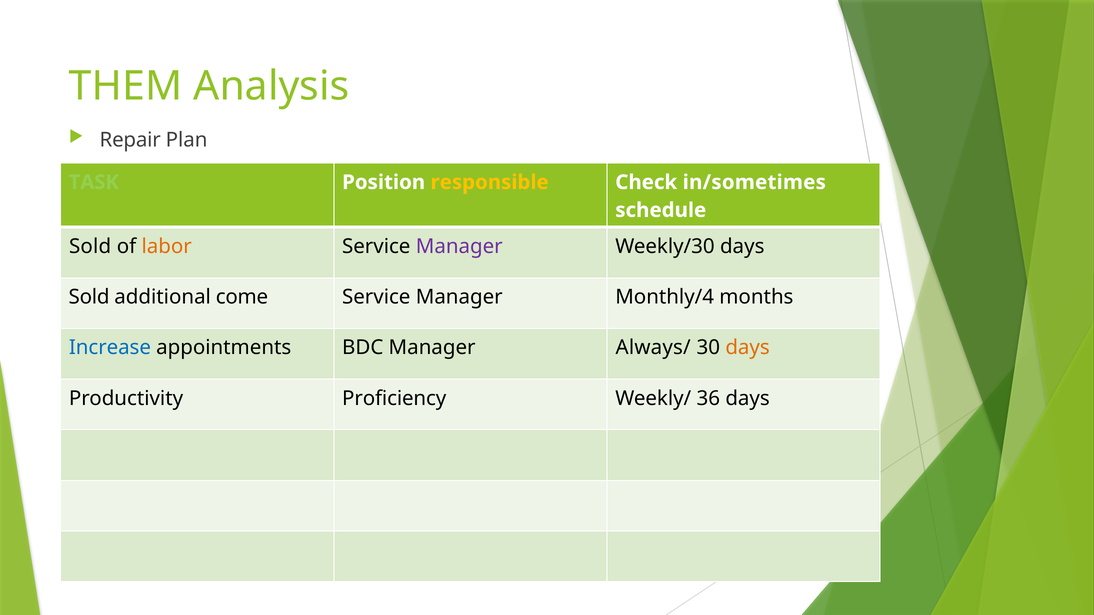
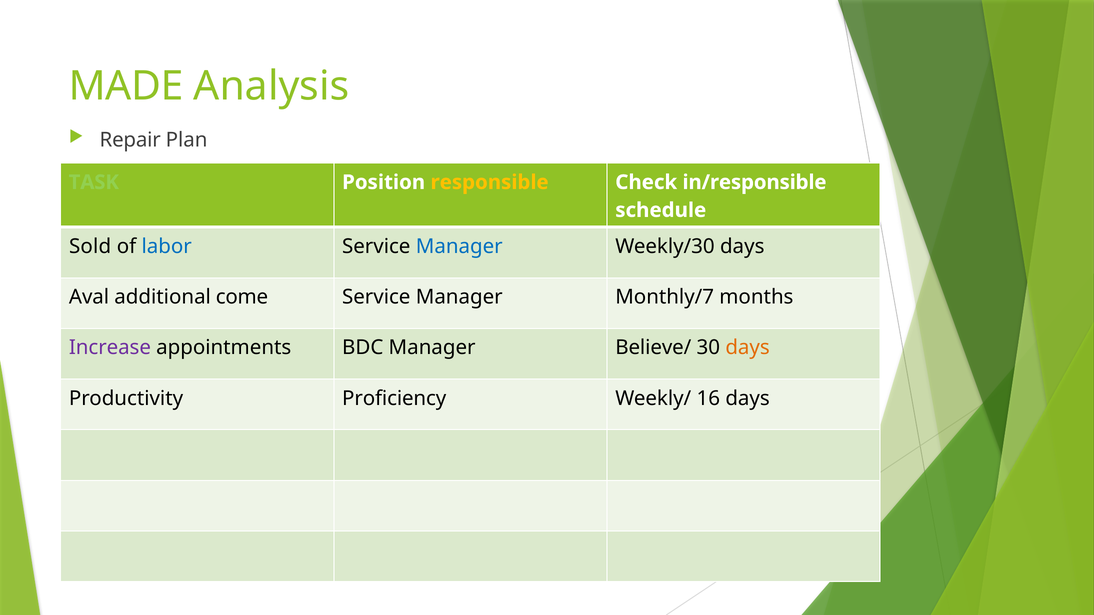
THEM: THEM -> MADE (126, 86)
in/sometimes: in/sometimes -> in/responsible (755, 182)
labor colour: orange -> blue (167, 246)
Manager colour: purple -> blue (459, 246)
Sold: Sold -> Aval (89, 297)
Monthly/4: Monthly/4 -> Monthly/7 (665, 297)
Increase colour: blue -> purple (110, 348)
Always/: Always/ -> Believe/ (653, 348)
36: 36 -> 16 (708, 399)
